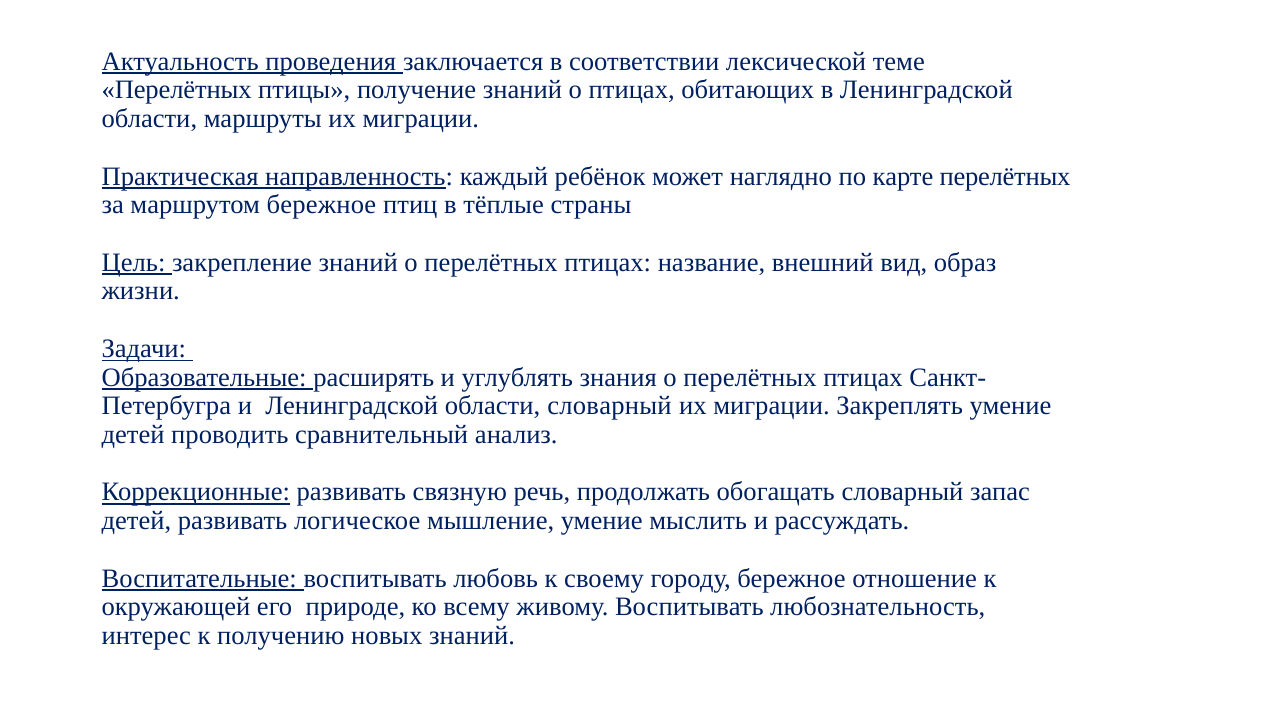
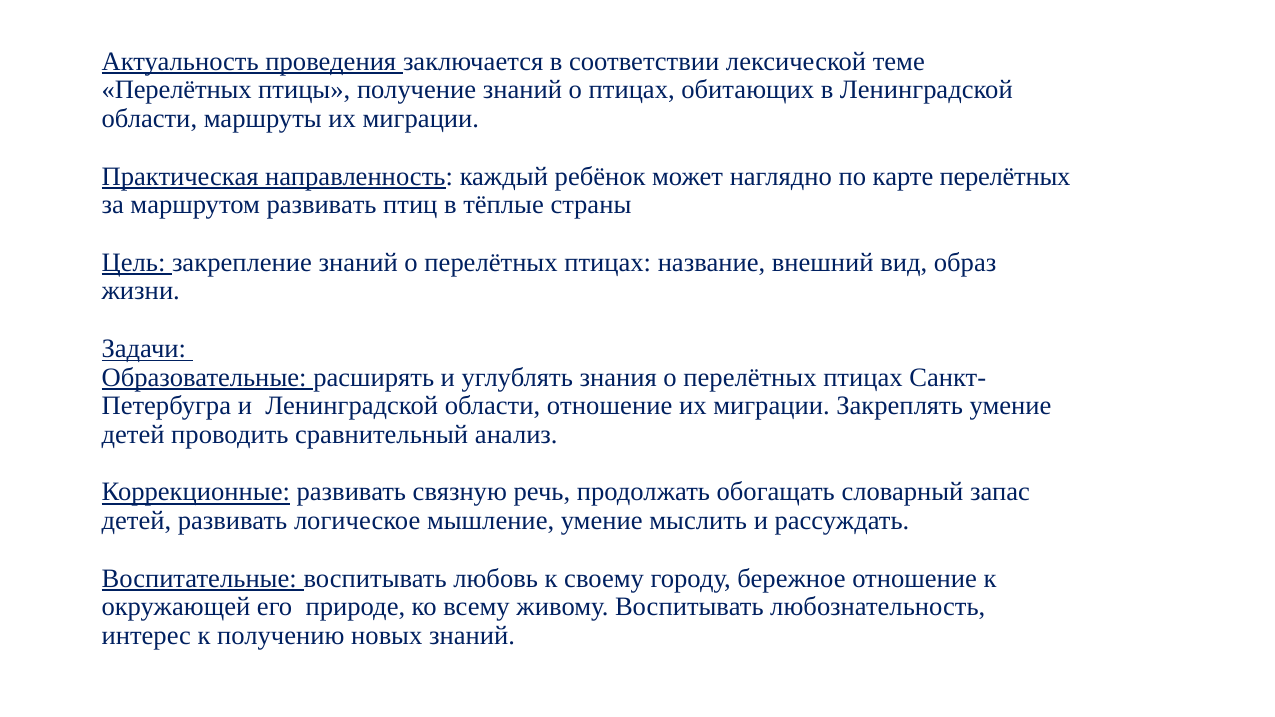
маршрутом бережное: бережное -> развивать (322, 205)
области словарный: словарный -> отношение (610, 406)
